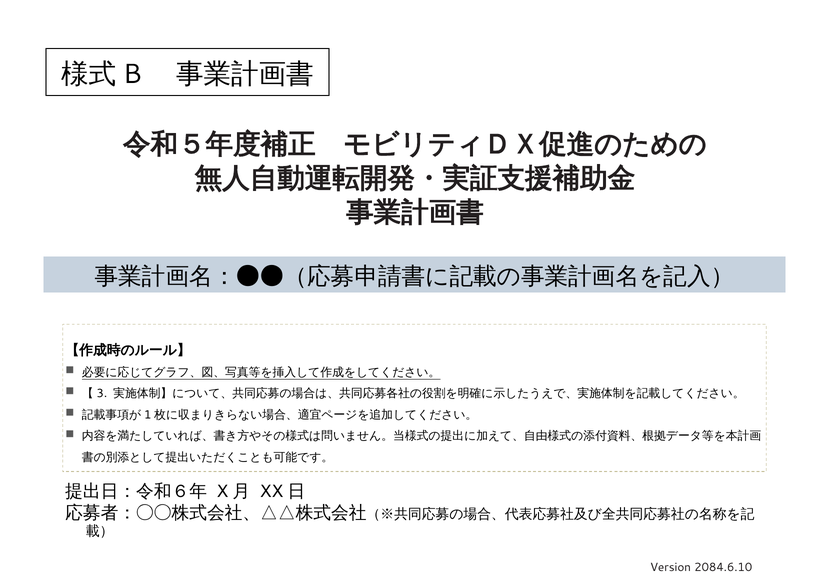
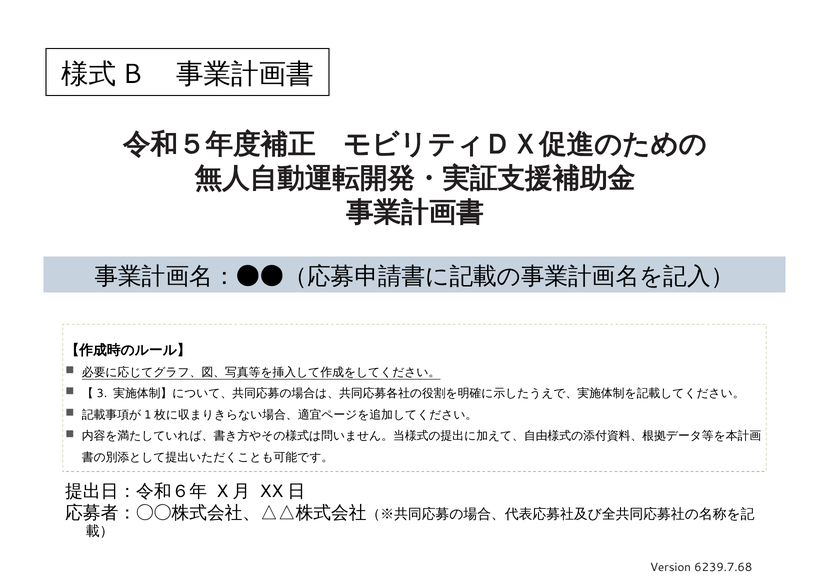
2084.6.10: 2084.6.10 -> 6239.7.68 (723, 567)
